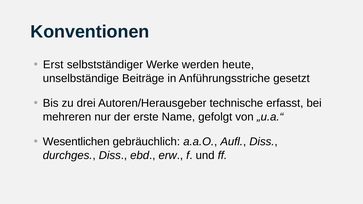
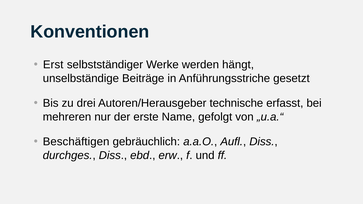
heute: heute -> hängt (238, 65)
Wesentlichen: Wesentlichen -> Beschäftigen (76, 142)
